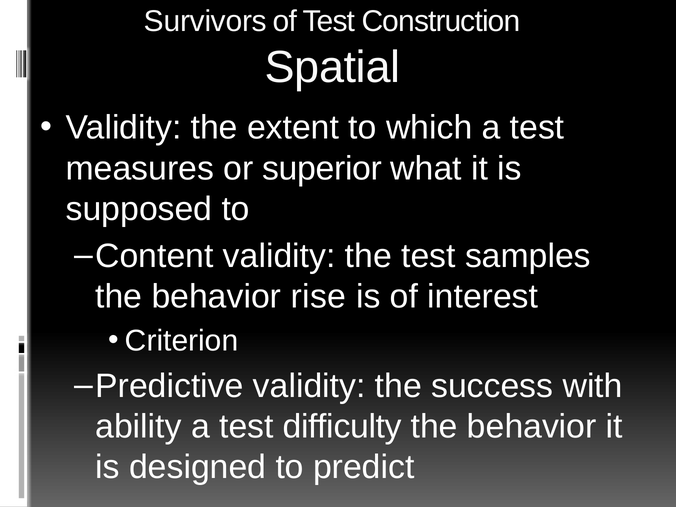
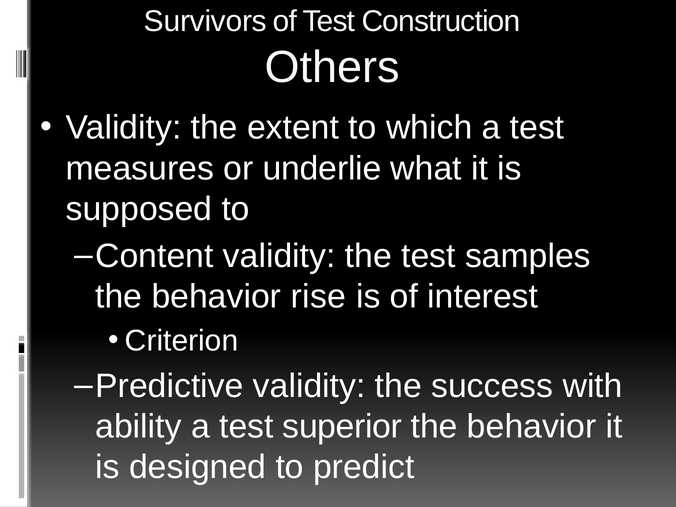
Spatial: Spatial -> Others (332, 68)
superior: superior -> underlie (322, 168)
difficulty: difficulty -> superior (342, 427)
